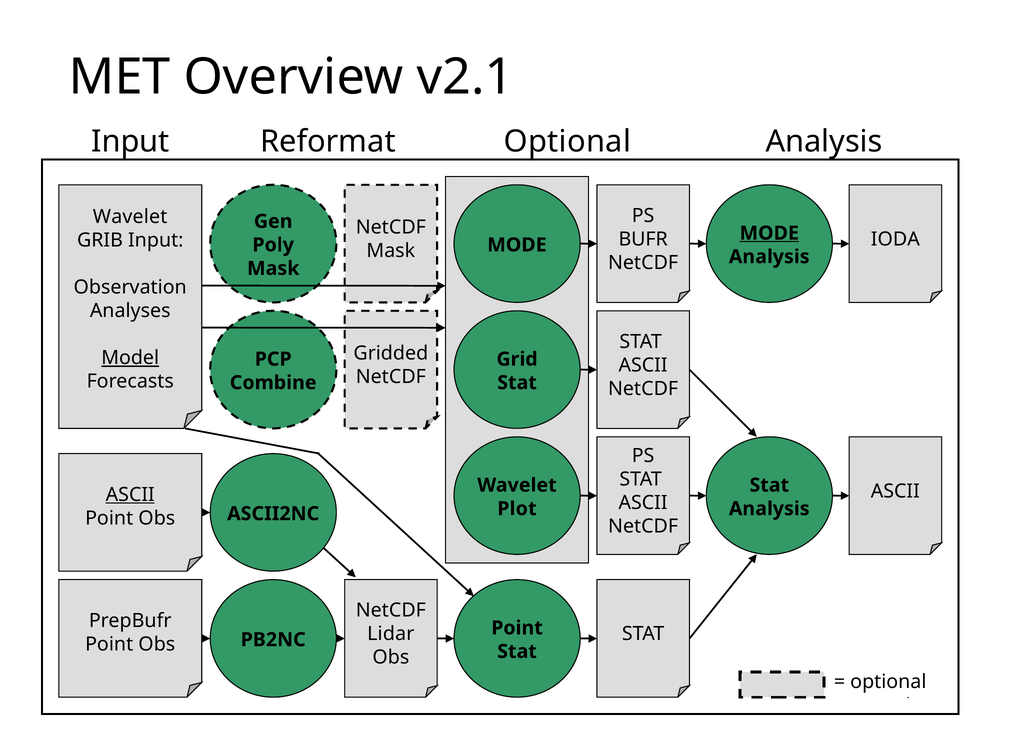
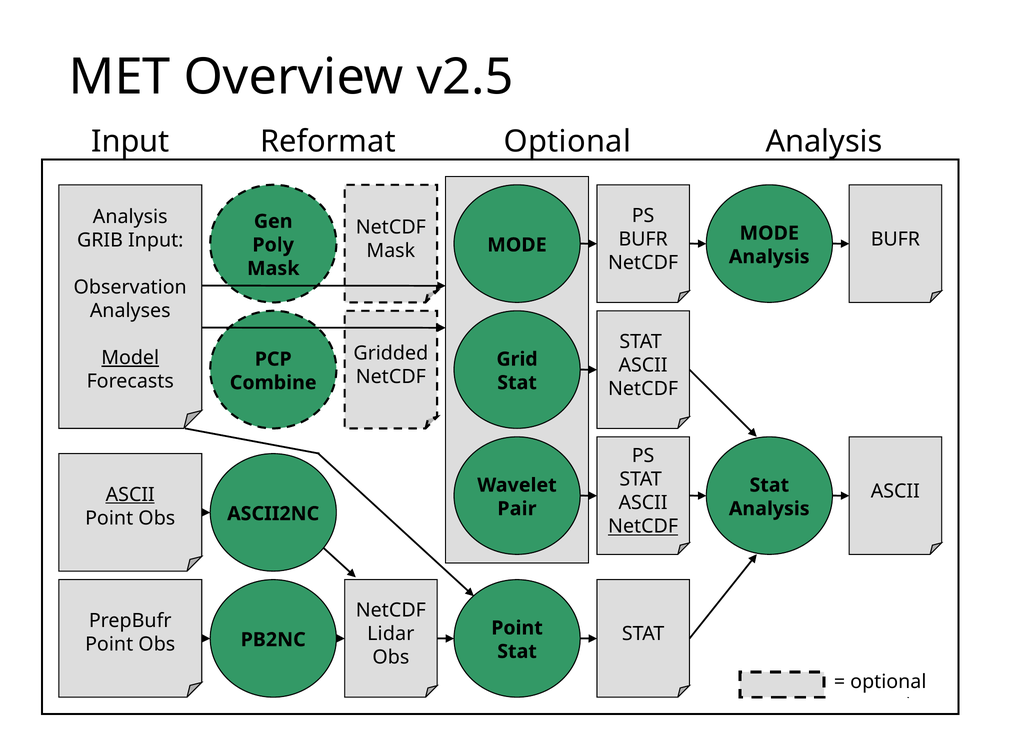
v2.1: v2.1 -> v2.5 (465, 77)
Wavelet: Wavelet -> Analysis (130, 217)
MODE underline: present -> none (769, 233)
IODA: IODA -> BUFR (895, 239)
Plot: Plot -> Pair (517, 509)
NetCDF underline: none -> present (643, 527)
